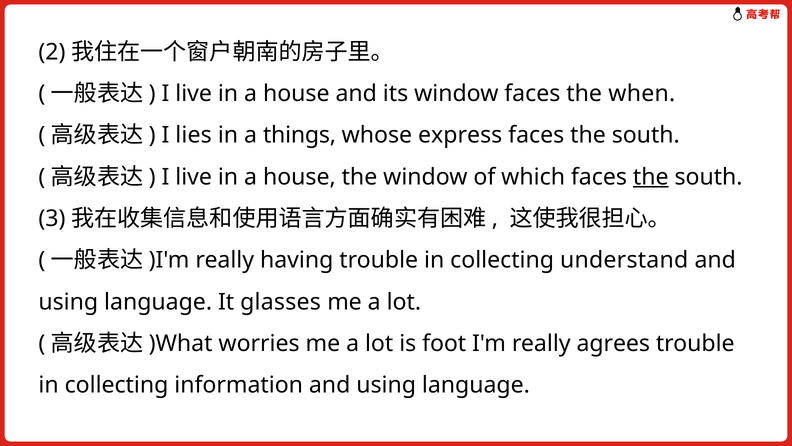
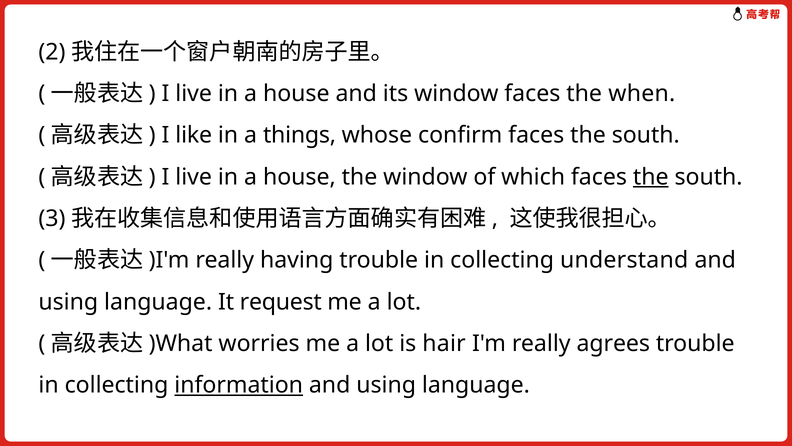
lies: lies -> like (194, 135)
express: express -> confirm (460, 135)
glasses: glasses -> request (281, 302)
foot: foot -> hair (444, 343)
information underline: none -> present (239, 385)
